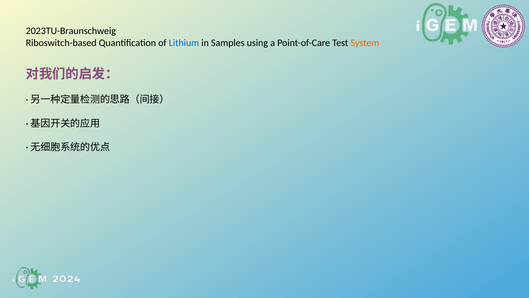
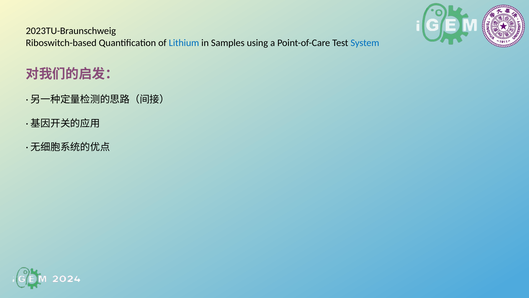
System colour: orange -> blue (365, 43)
